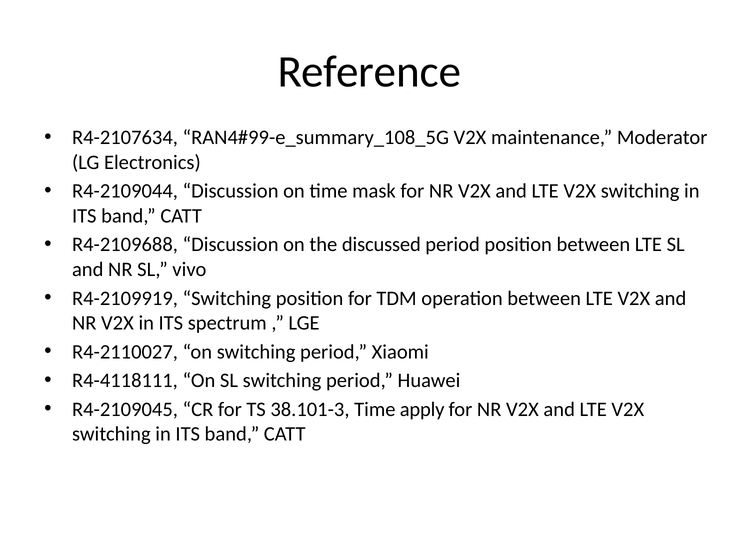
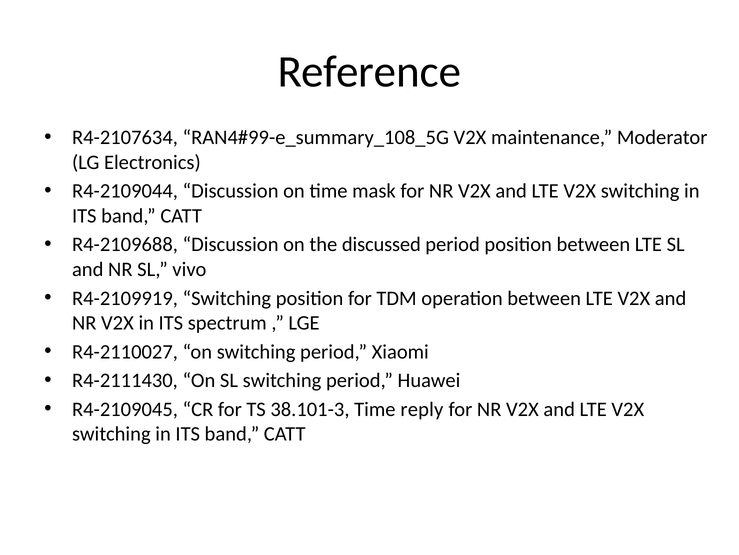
R4-4118111: R4-4118111 -> R4-2111430 (125, 380)
apply: apply -> reply (422, 409)
